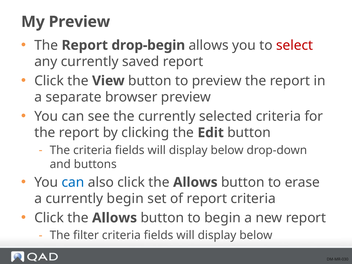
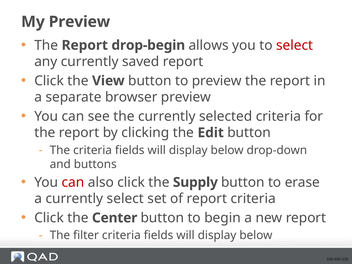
can colour: blue -> red (73, 182)
also click the Allows: Allows -> Supply (195, 182)
currently begin: begin -> select (125, 199)
Allows: Allows -> Center (115, 218)
